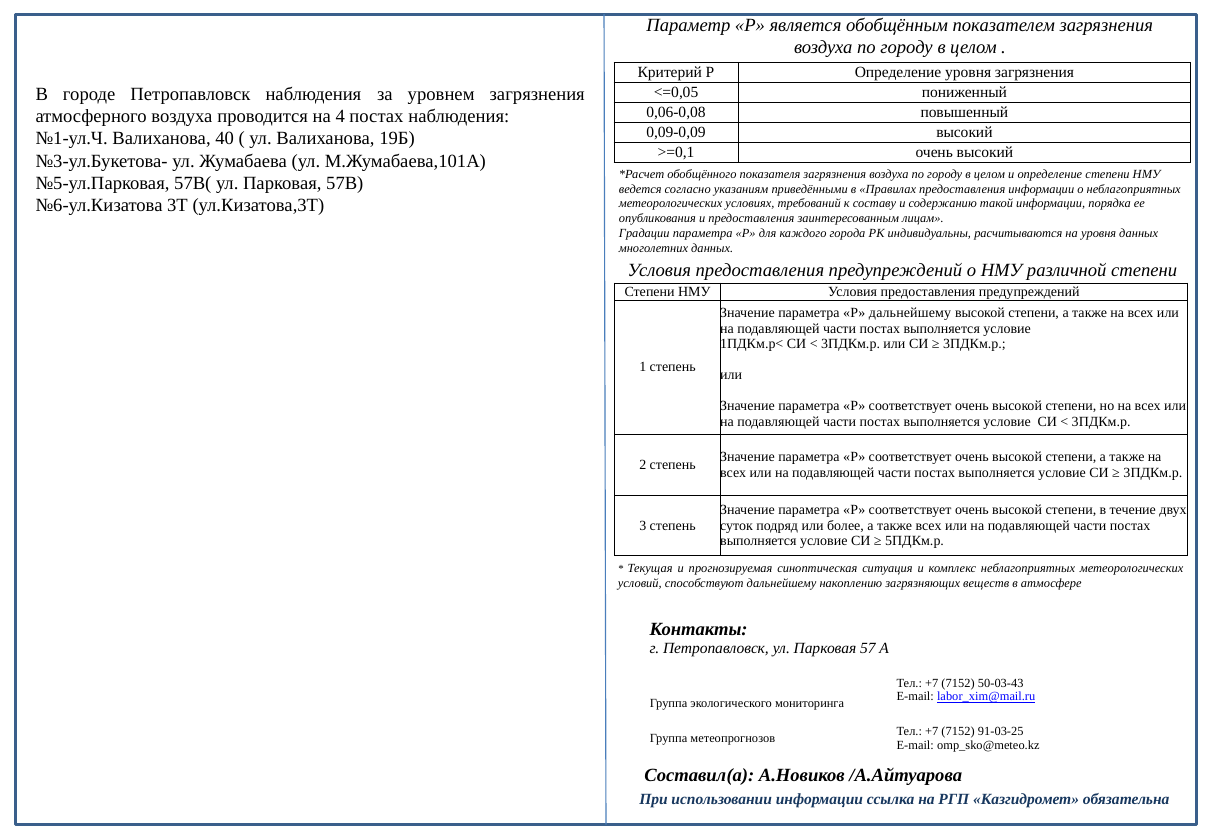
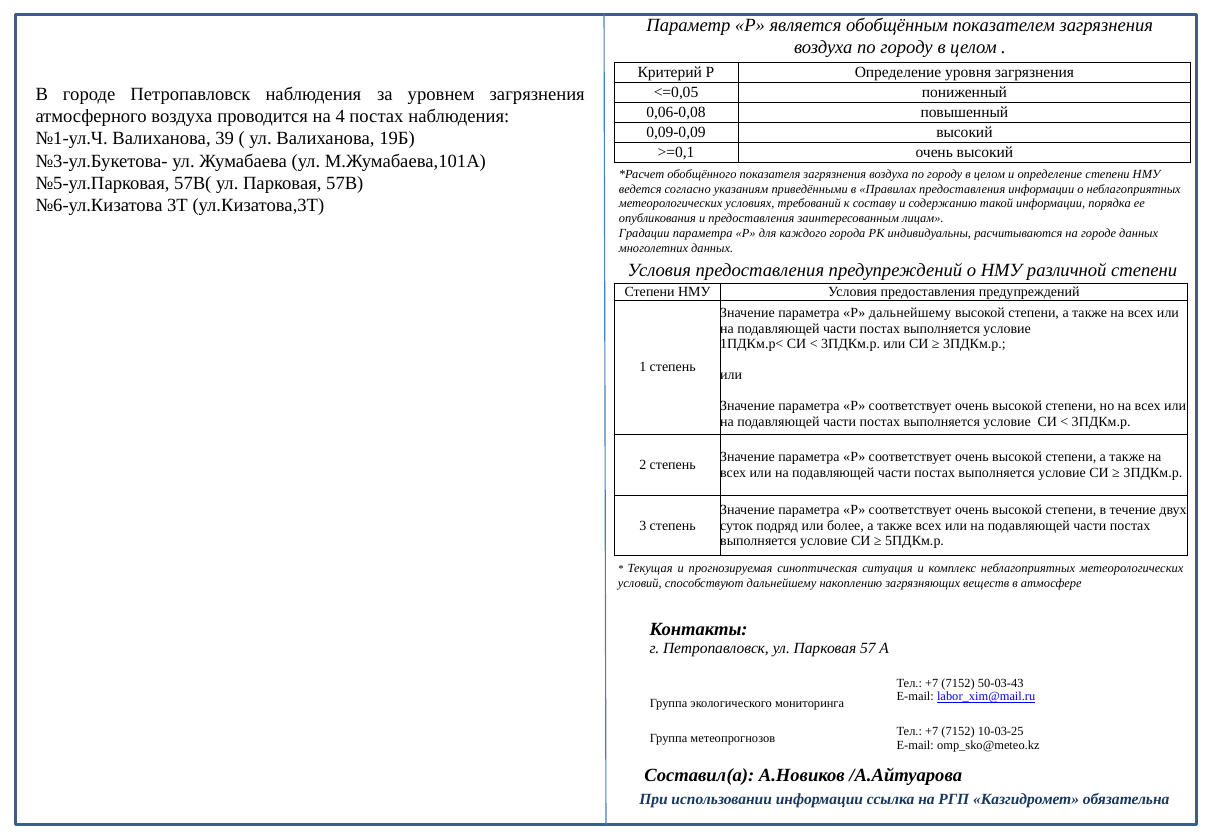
40: 40 -> 39 (225, 139)
на уровня: уровня -> городе (1099, 234)
91-03-25: 91-03-25 -> 10-03-25 (1001, 732)
